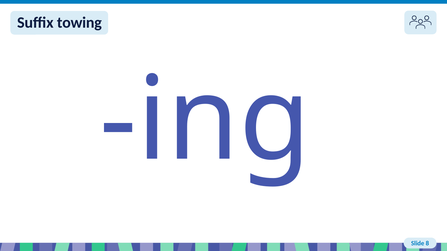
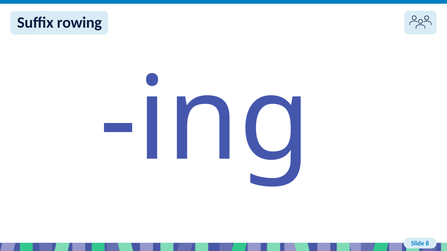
towing: towing -> rowing (79, 23)
